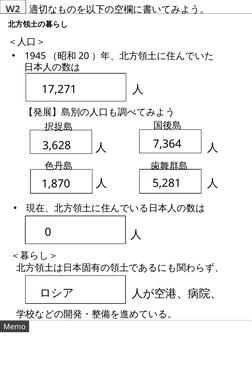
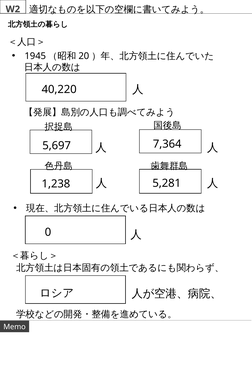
17,271: 17,271 -> 40,220 (59, 89)
3,628: 3,628 -> 5,697 (57, 145)
1,870: 1,870 -> 1,238 (56, 183)
